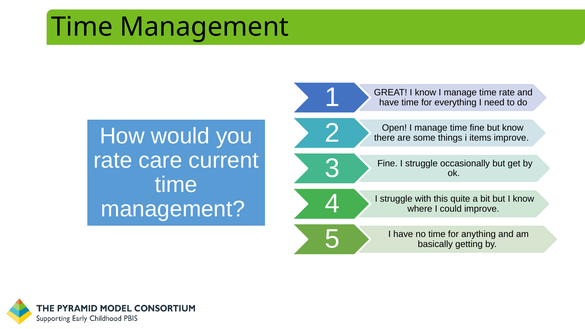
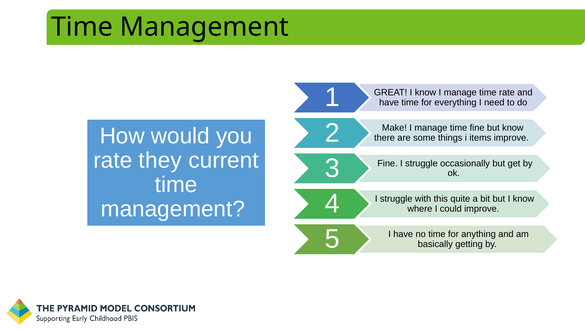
Open: Open -> Make (394, 128)
care: care -> they (160, 160)
